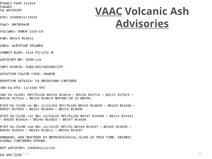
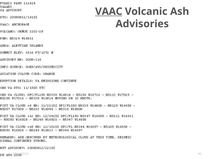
Advisories underline: present -> none (142, 24)
